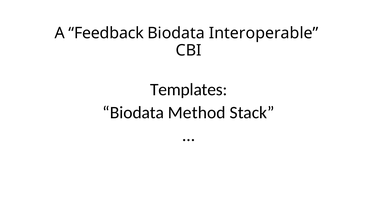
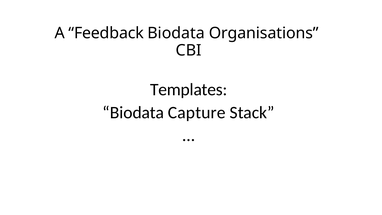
Interoperable: Interoperable -> Organisations (264, 33)
Method: Method -> Capture (197, 112)
